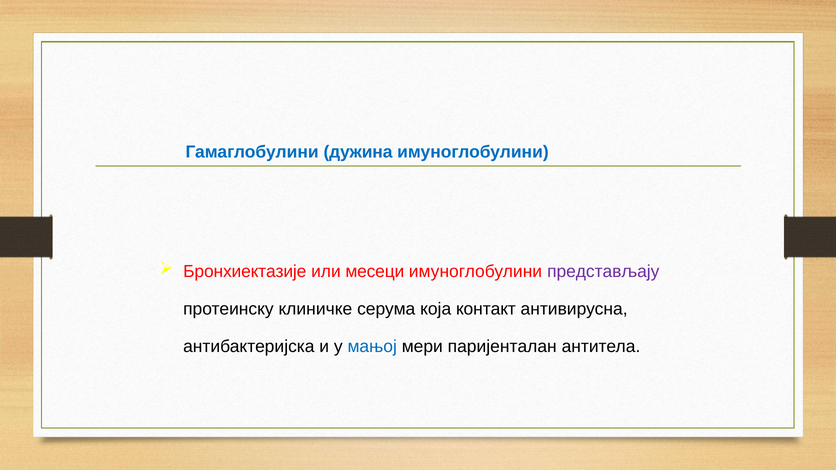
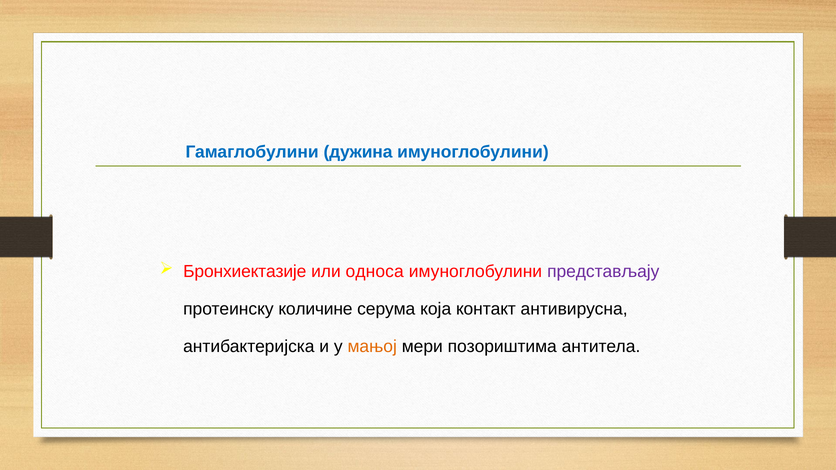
месеци: месеци -> односа (375, 271)
клиничке: клиничке -> количине (315, 309)
мањој colour: blue -> orange (372, 347)
паријенталан: паријенталан -> позориштима (502, 347)
